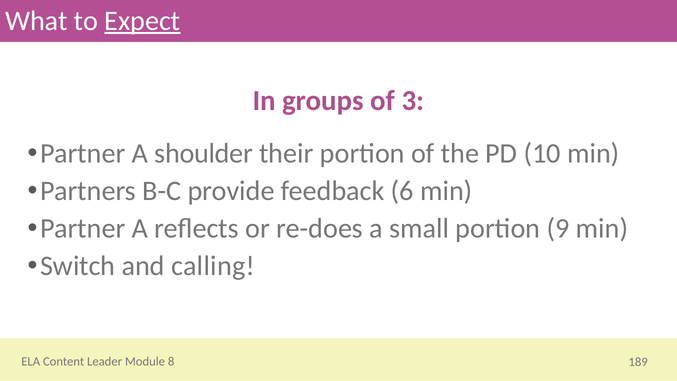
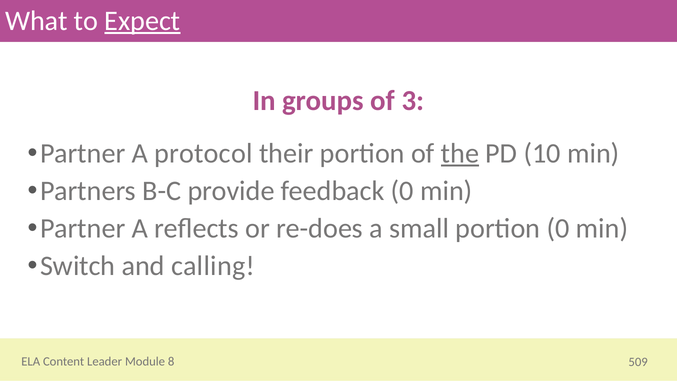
shoulder: shoulder -> protocol (203, 153)
the underline: none -> present (460, 153)
feedback 6: 6 -> 0 (402, 191)
portion 9: 9 -> 0 (558, 228)
189: 189 -> 509 (638, 362)
